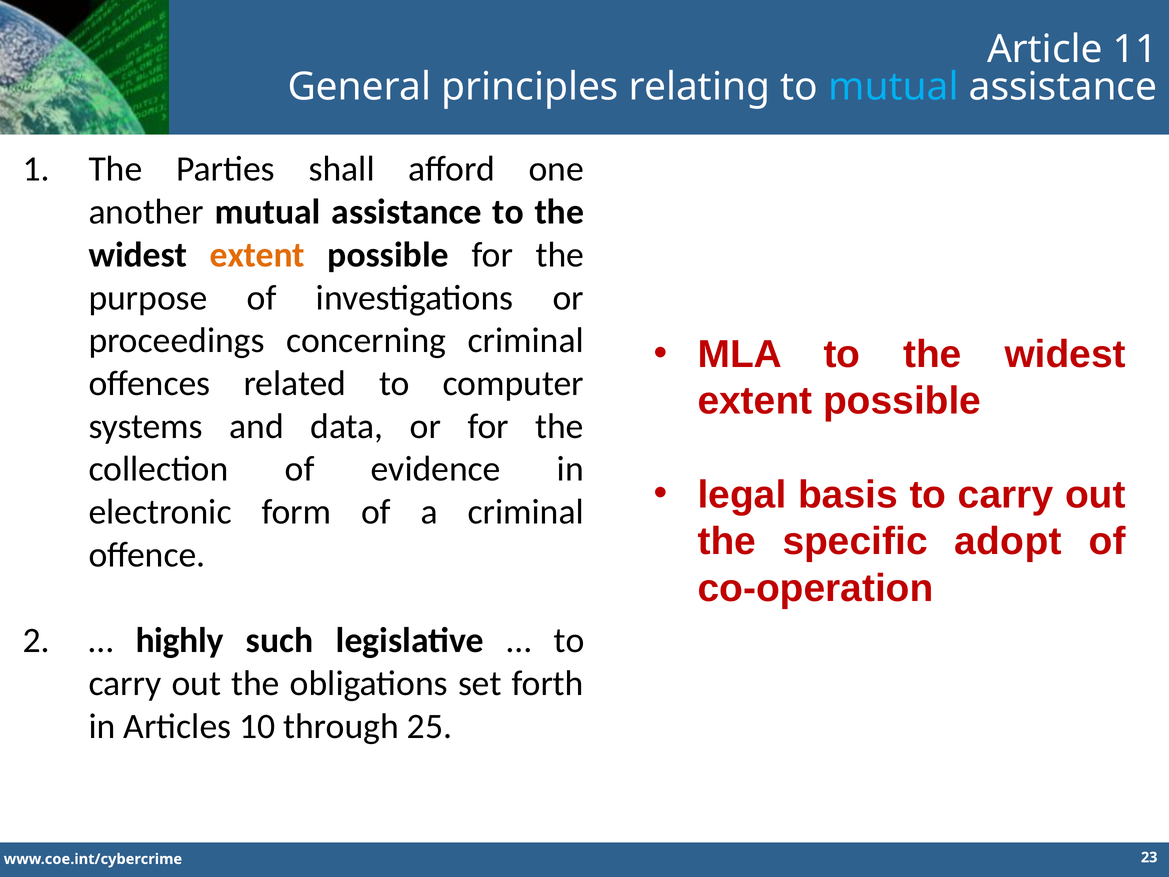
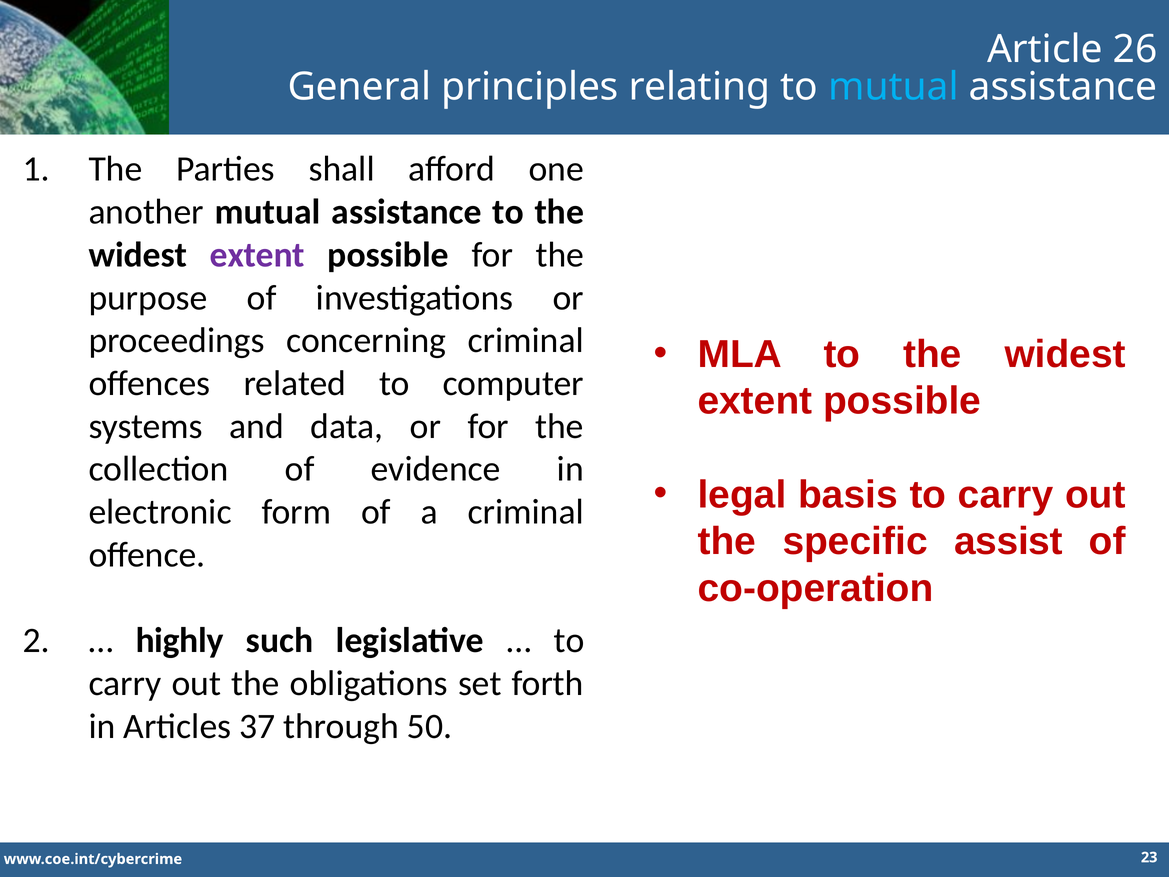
11: 11 -> 26 (1135, 49)
extent colour: orange -> purple (257, 255)
adopt: adopt -> assist (1008, 541)
10: 10 -> 37 (257, 726)
25: 25 -> 50 (430, 726)
